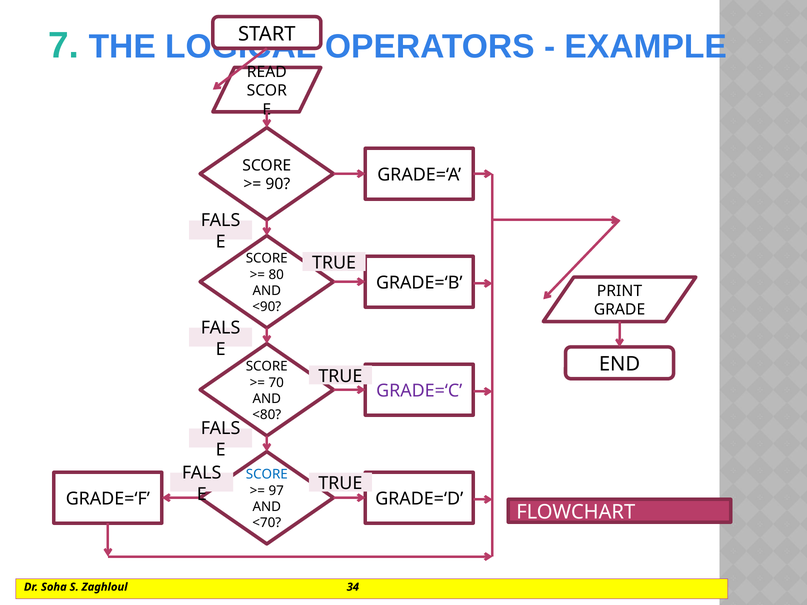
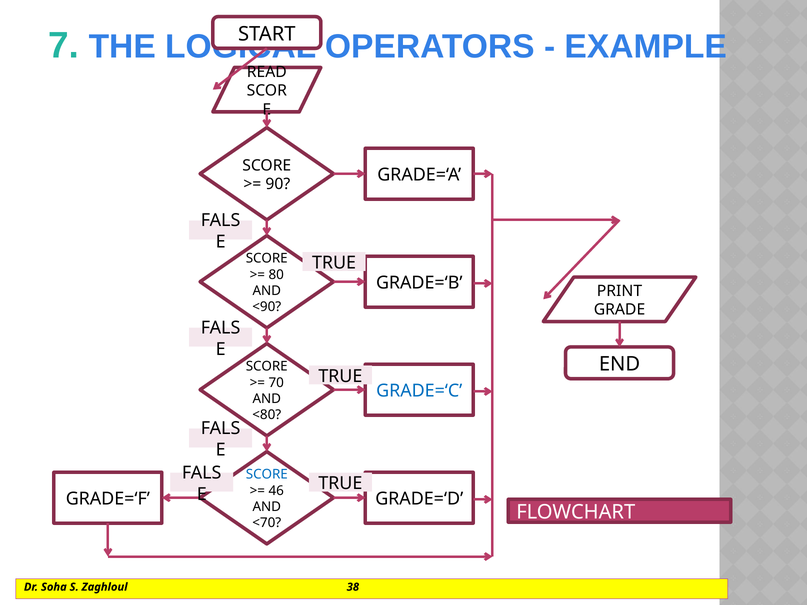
GRADE=‘C colour: purple -> blue (419, 391)
97: 97 -> 46 (276, 491)
34: 34 -> 38 (353, 587)
